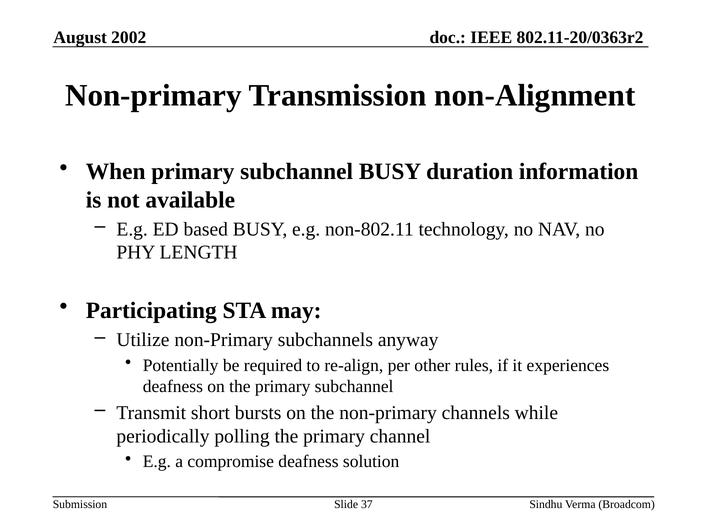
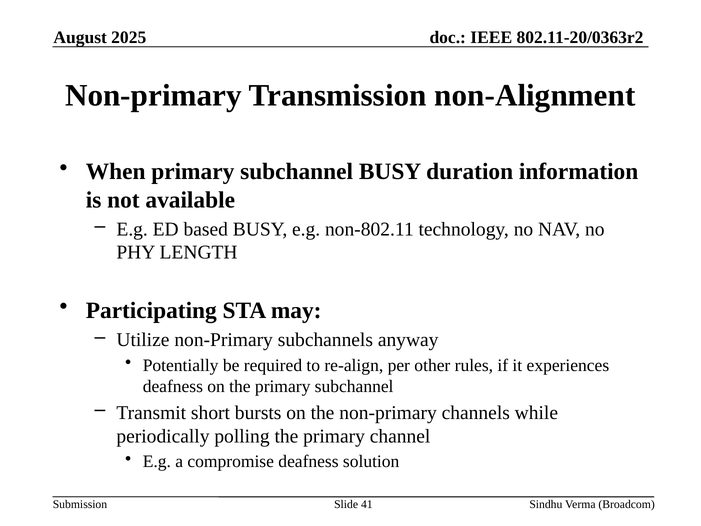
2002: 2002 -> 2025 (129, 37)
37: 37 -> 41 (367, 504)
